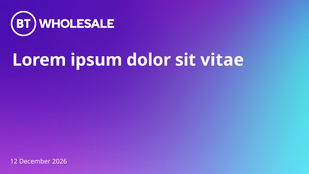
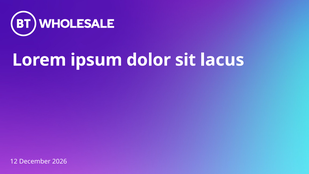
vitae: vitae -> lacus (222, 60)
